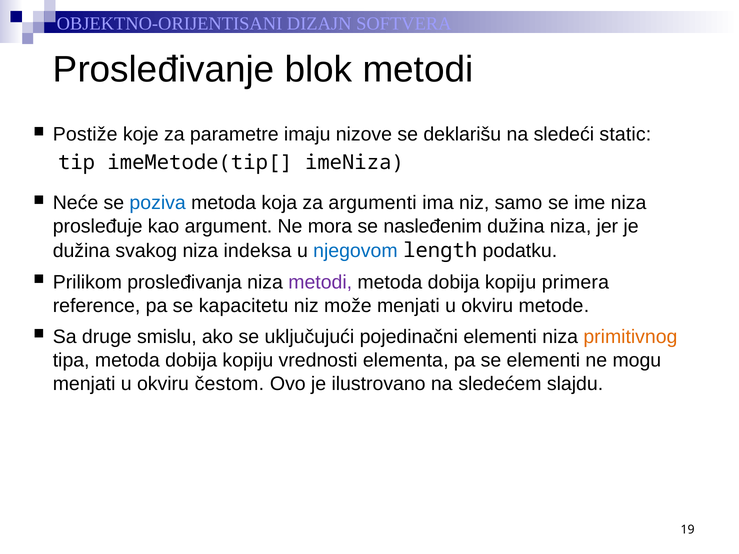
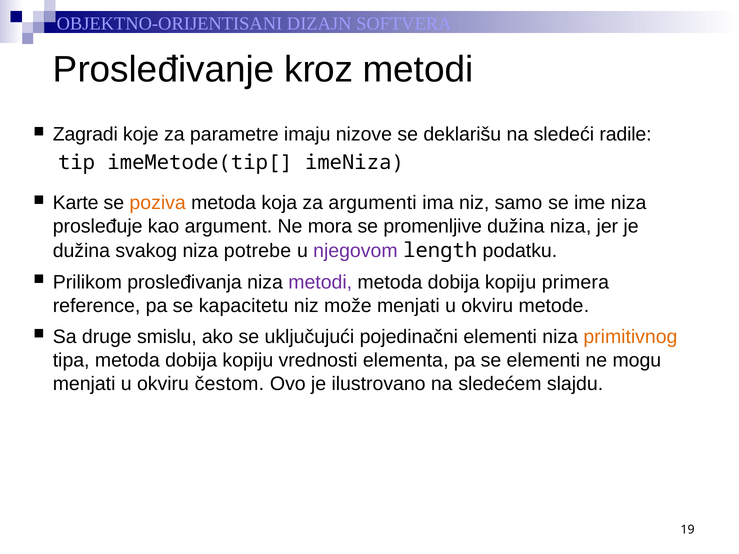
blok: blok -> kroz (319, 69)
Postiže: Postiže -> Zagradi (85, 135)
static: static -> radile (626, 135)
Neće: Neće -> Karte (76, 203)
poziva colour: blue -> orange (158, 203)
nasleđenim: nasleđenim -> promenljive (433, 226)
indeksa: indeksa -> potrebe (257, 251)
njegovom colour: blue -> purple (355, 251)
